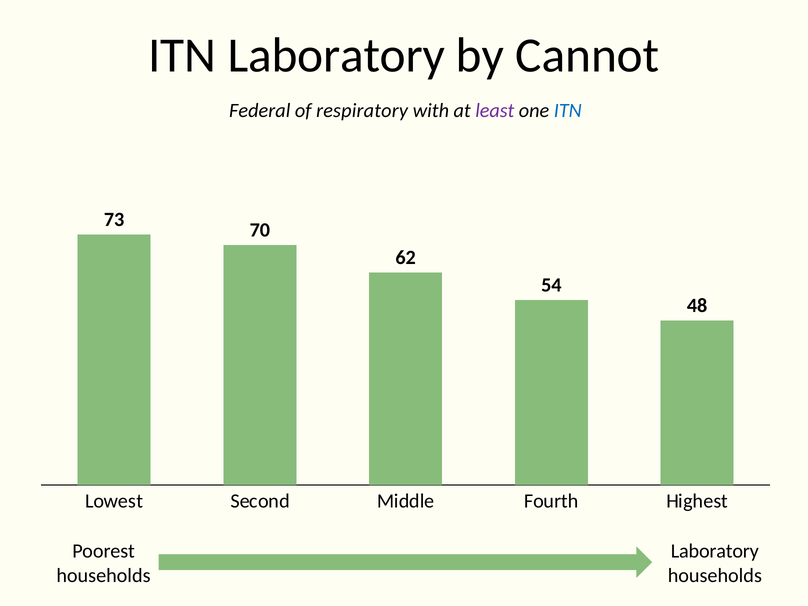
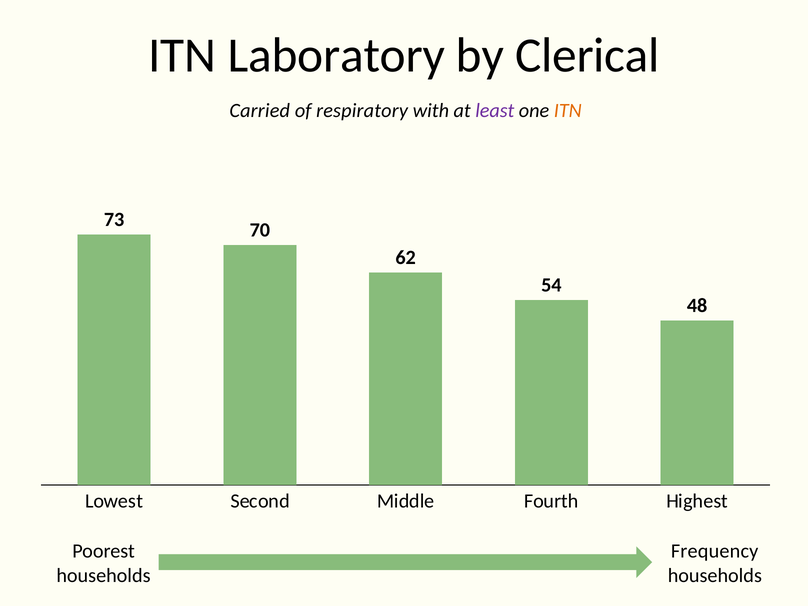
Cannot: Cannot -> Clerical (587, 55)
Federal: Federal -> Carried (260, 111)
ITN colour: blue -> orange (568, 111)
Laboratory: Laboratory -> Frequency (715, 551)
